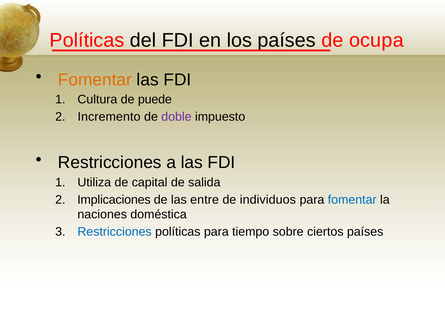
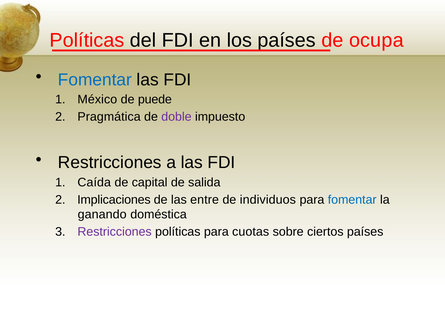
Fomentar colour: orange -> blue (95, 80)
Cultura: Cultura -> México (97, 100)
Incremento: Incremento -> Pragmática (109, 117)
Utiliza: Utiliza -> Caída (94, 183)
naciones: naciones -> ganando (102, 215)
Restricciones colour: blue -> purple (115, 232)
tiempo: tiempo -> cuotas (251, 232)
